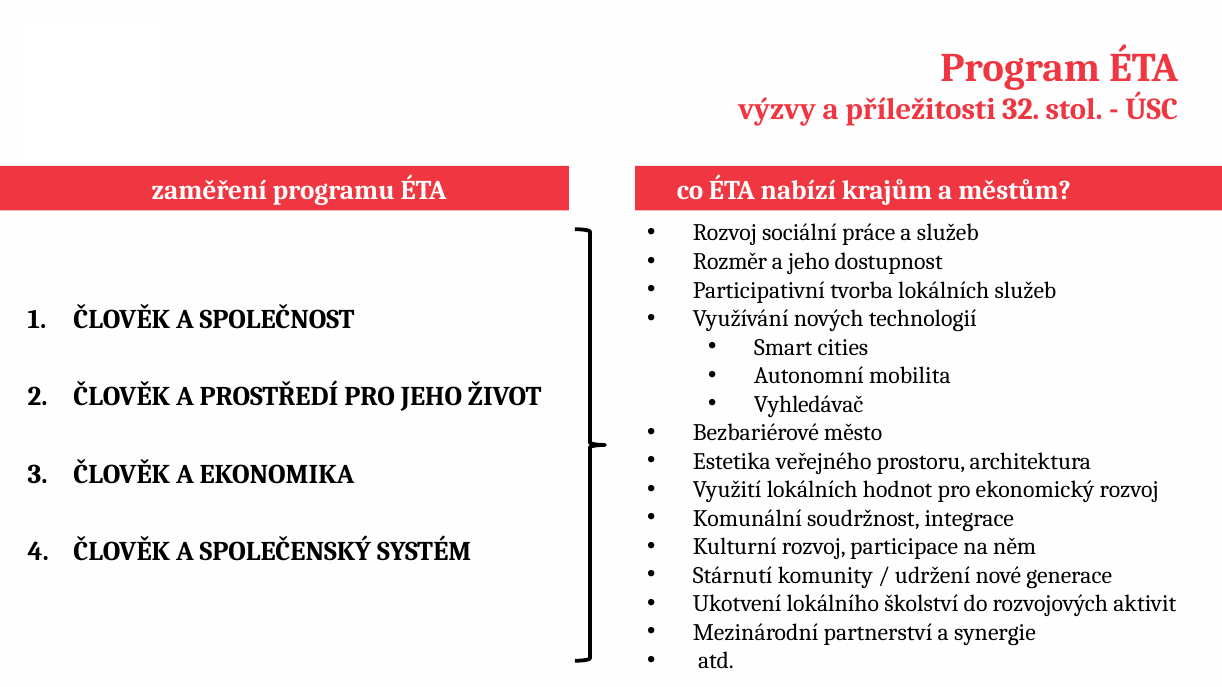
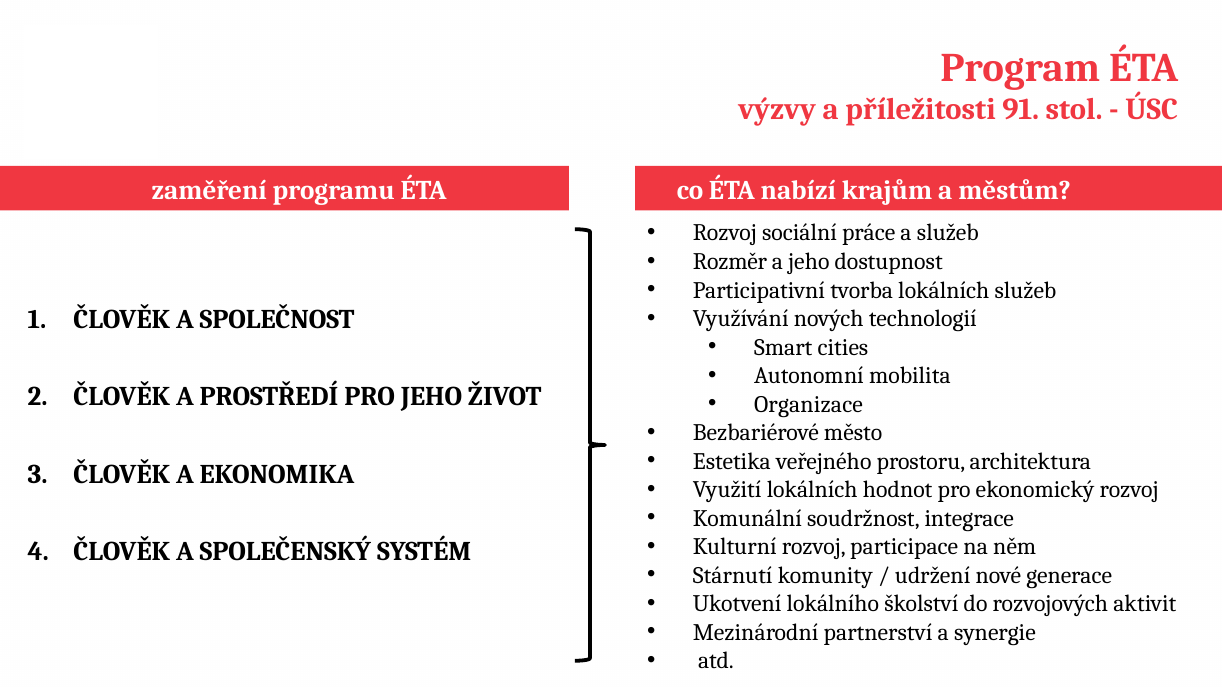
32: 32 -> 91 (1021, 110)
Vyhledávač: Vyhledávač -> Organizace (808, 404)
